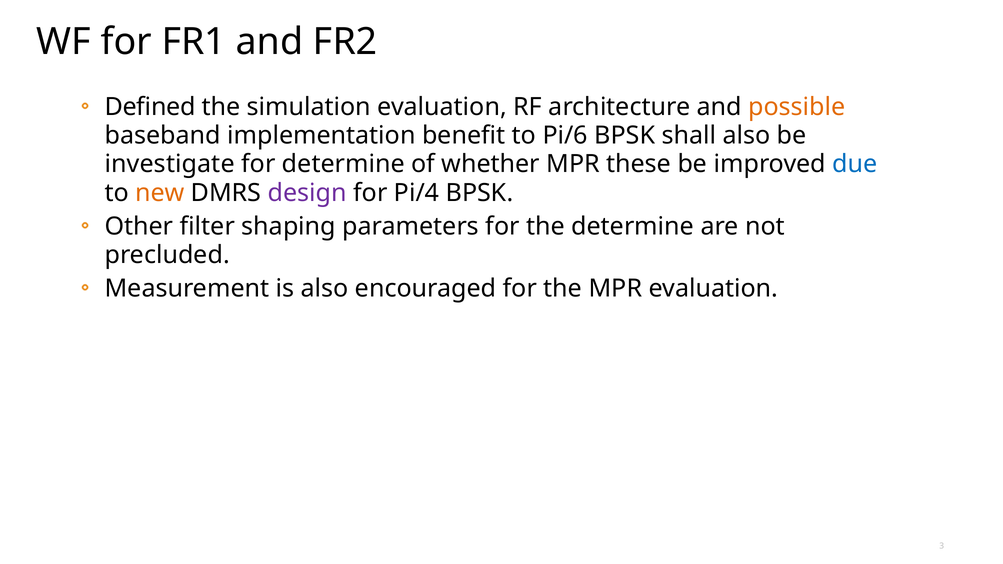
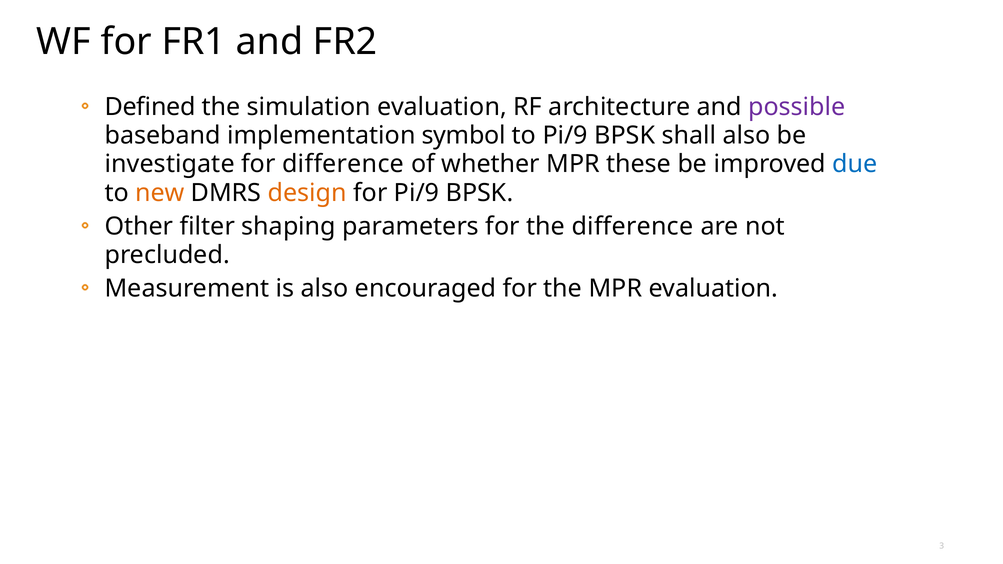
possible colour: orange -> purple (797, 107)
benefit: benefit -> symbol (464, 136)
to Pi/6: Pi/6 -> Pi/9 (565, 136)
for determine: determine -> difference (343, 164)
design colour: purple -> orange (307, 193)
for Pi/4: Pi/4 -> Pi/9 (417, 193)
the determine: determine -> difference (632, 226)
